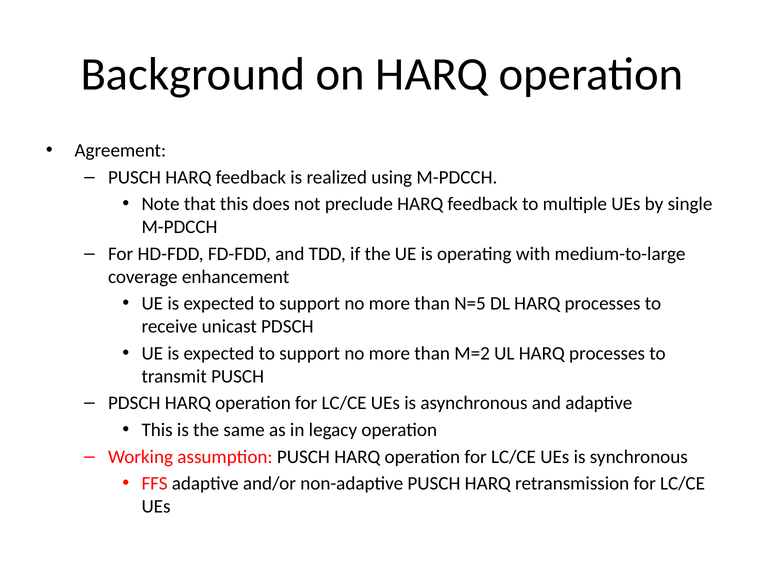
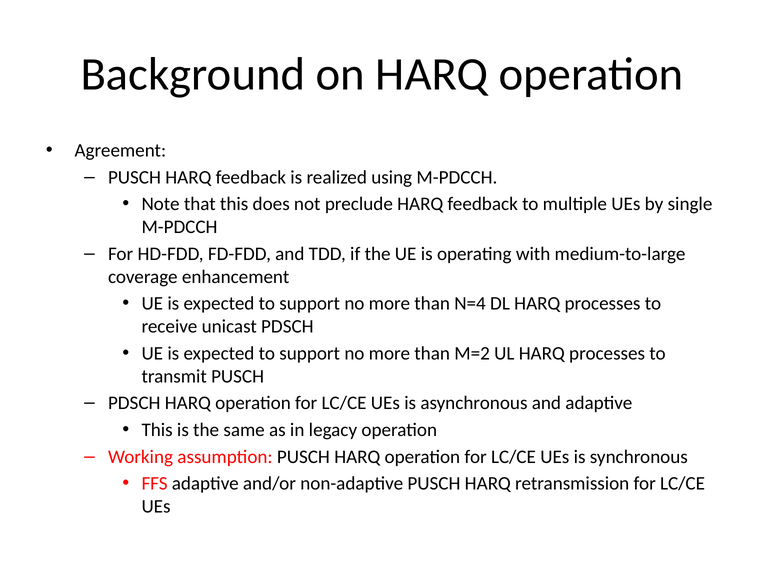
N=5: N=5 -> N=4 (470, 304)
